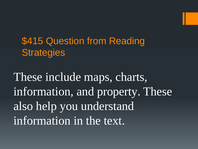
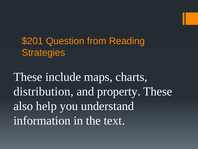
$415: $415 -> $201 (32, 41)
information: information -> distribution (43, 91)
